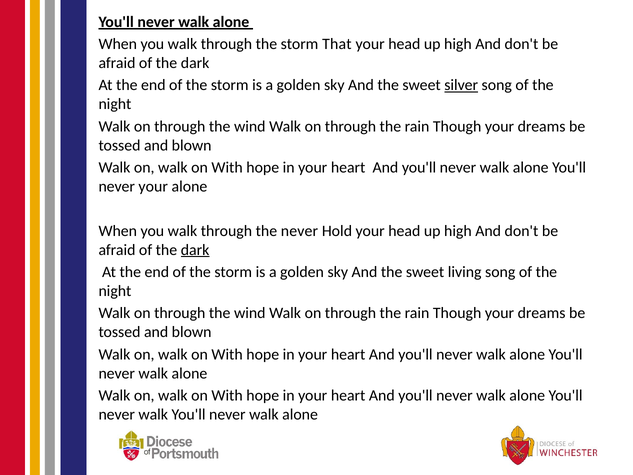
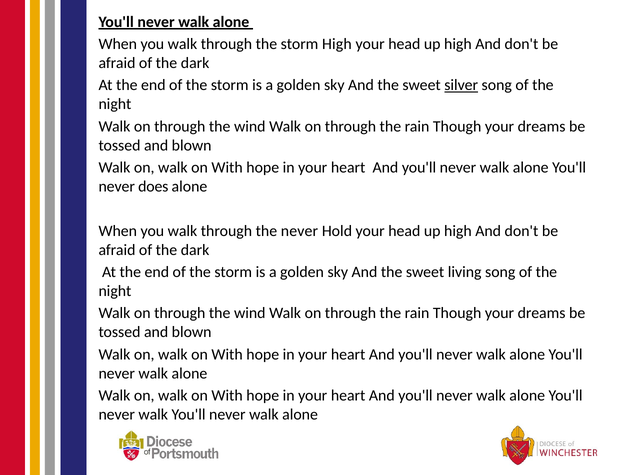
storm That: That -> High (337, 44)
never your: your -> does (153, 186)
dark underline: present -> none (195, 250)
